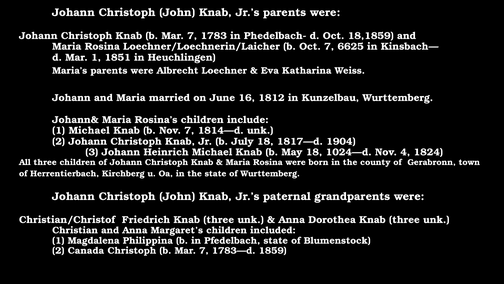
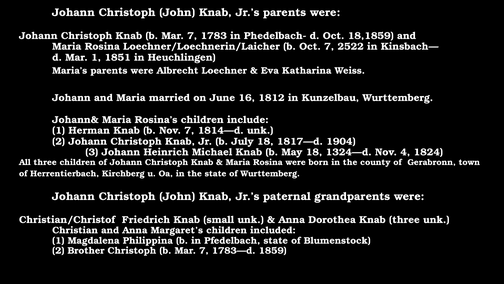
6625: 6625 -> 2522 (351, 47)
1 Michael: Michael -> Herman (89, 130)
1024—d: 1024—d -> 1324—d (349, 152)
Friedrich Knab three: three -> small (219, 219)
Canada: Canada -> Brother (86, 250)
